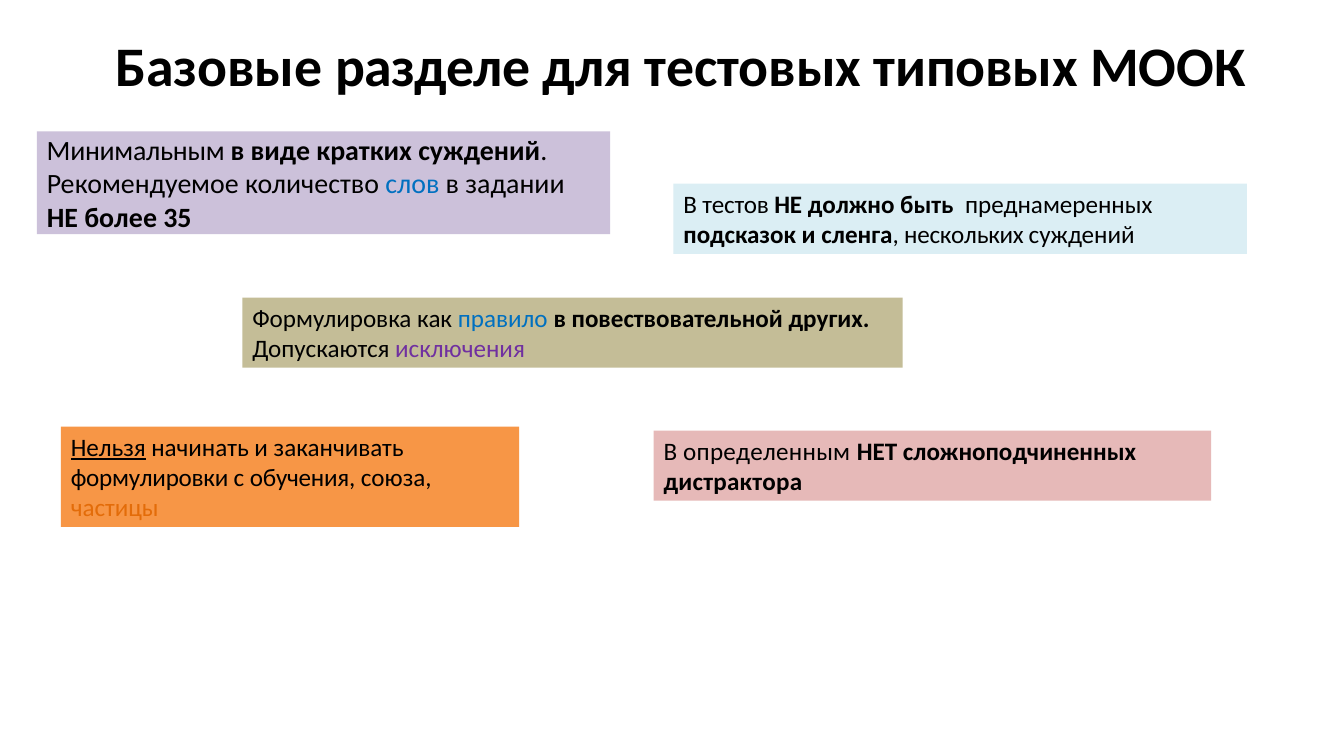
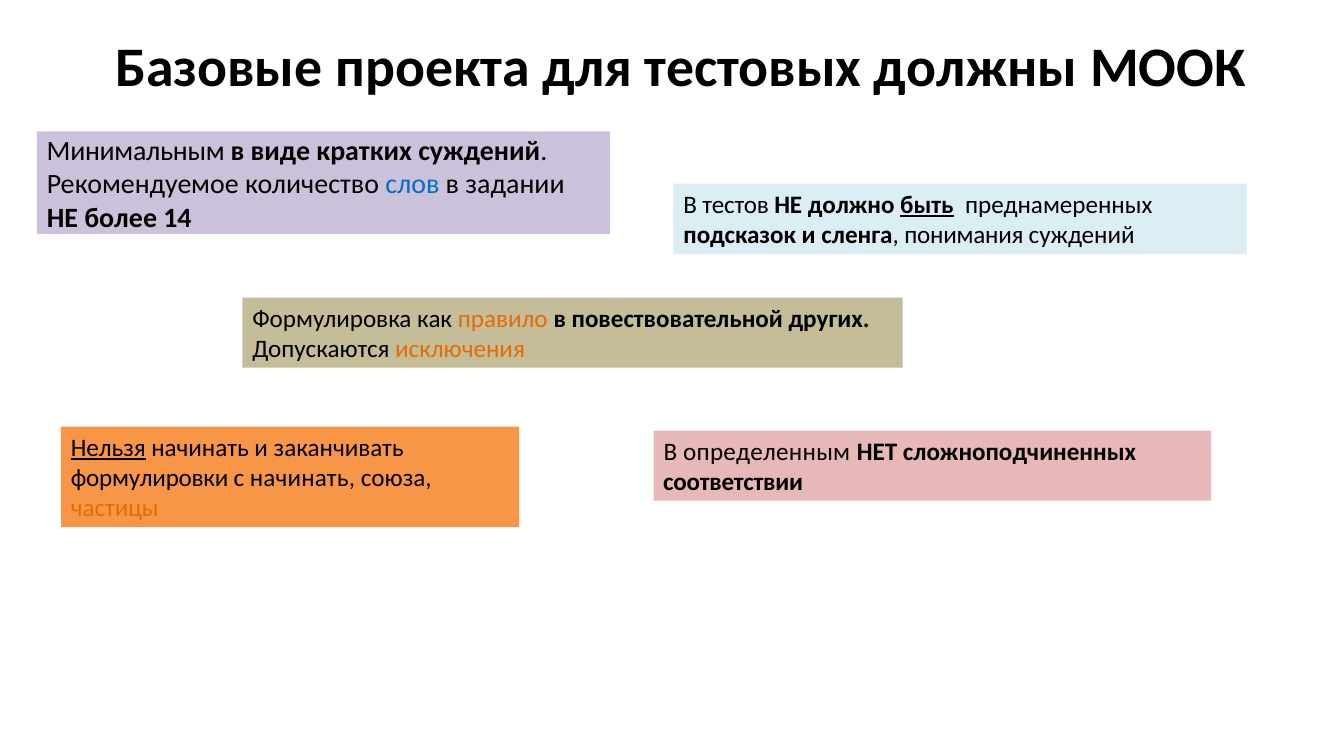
разделе: разделе -> проекта (433, 68)
типовых: типовых -> должны (976, 68)
быть underline: none -> present (927, 205)
35: 35 -> 14 (177, 218)
нескольких: нескольких -> понимания (964, 236)
правило colour: blue -> orange (503, 319)
исключения colour: purple -> orange (460, 350)
с обучения: обучения -> начинать (302, 479)
дистрактора: дистрактора -> соответствии (733, 483)
